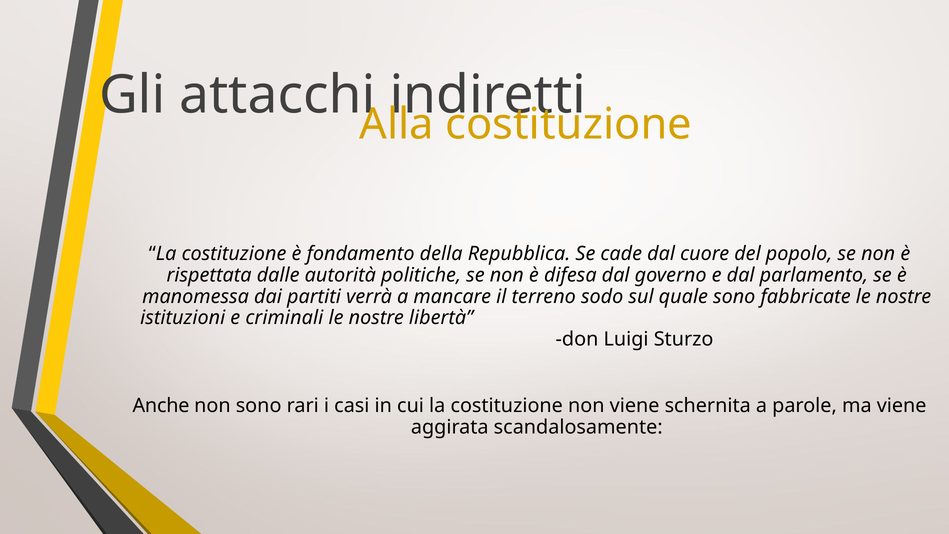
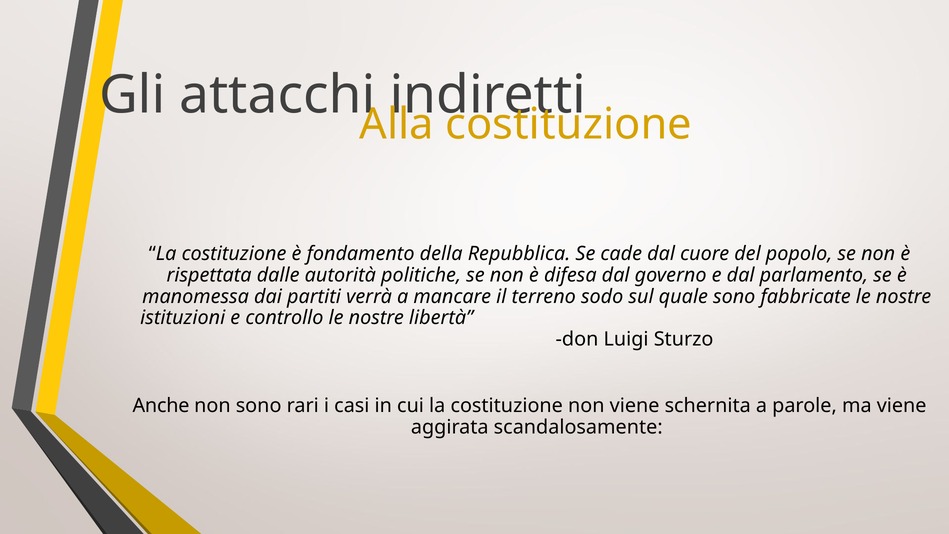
criminali: criminali -> controllo (284, 318)
